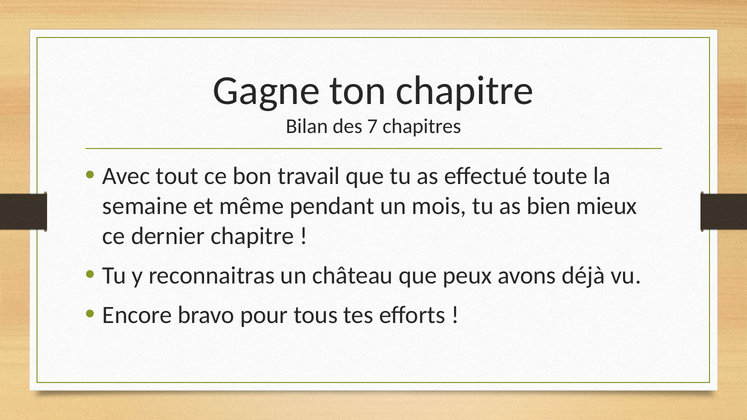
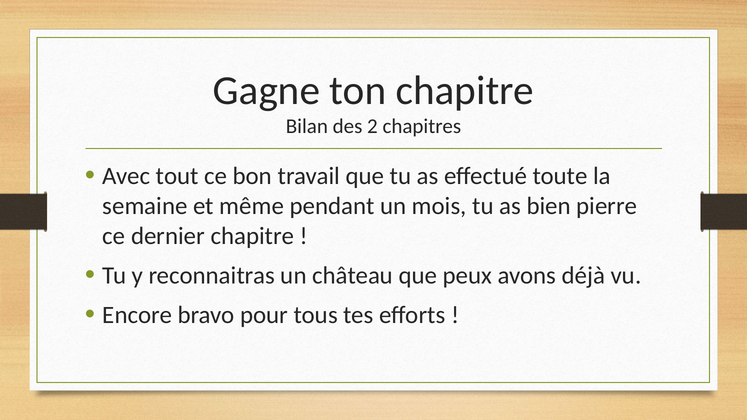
7: 7 -> 2 (372, 127)
mieux: mieux -> pierre (607, 206)
